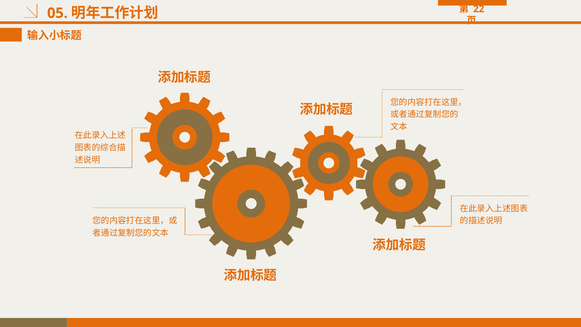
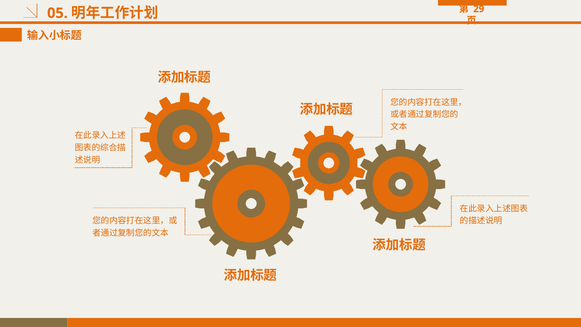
22: 22 -> 29 (479, 9)
